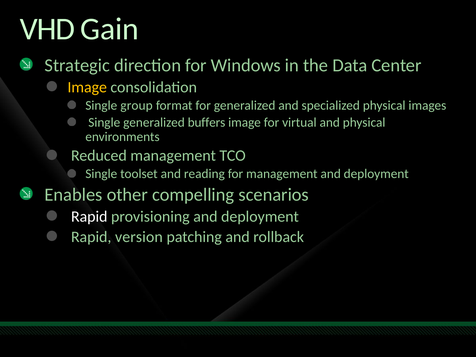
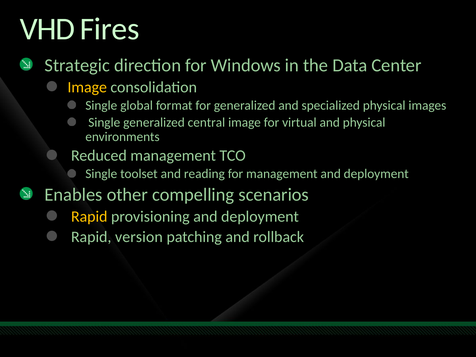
Gain: Gain -> Fires (110, 29)
group: group -> global (137, 106)
buffers: buffers -> central (206, 122)
Rapid colour: white -> yellow (89, 217)
